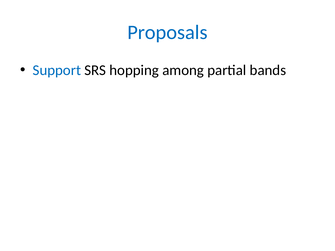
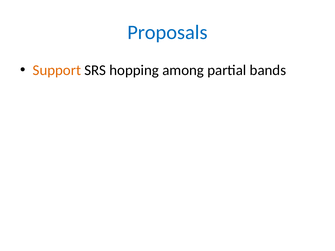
Support colour: blue -> orange (57, 70)
